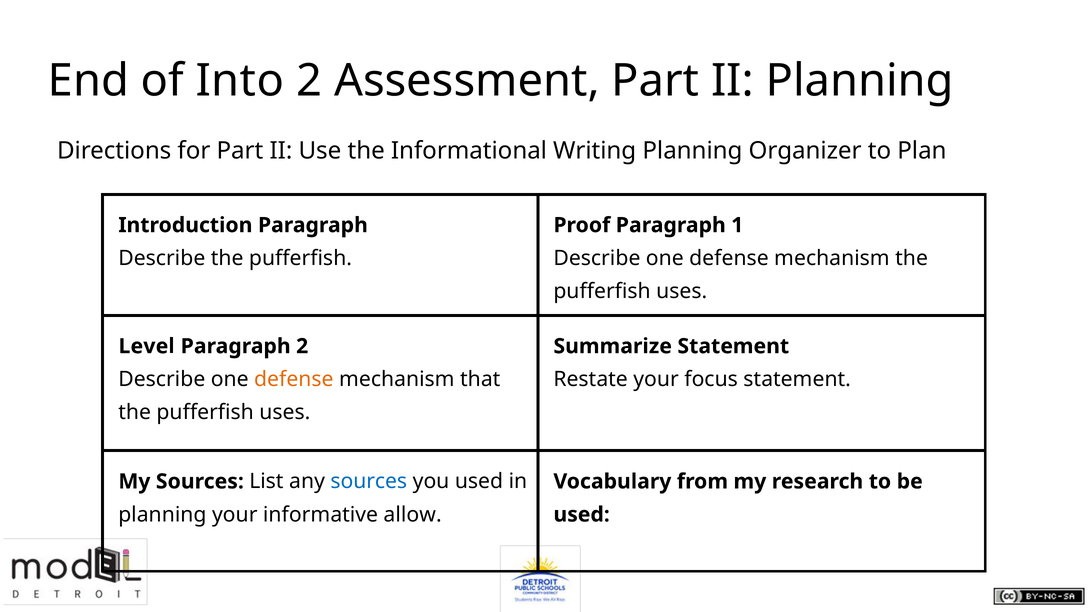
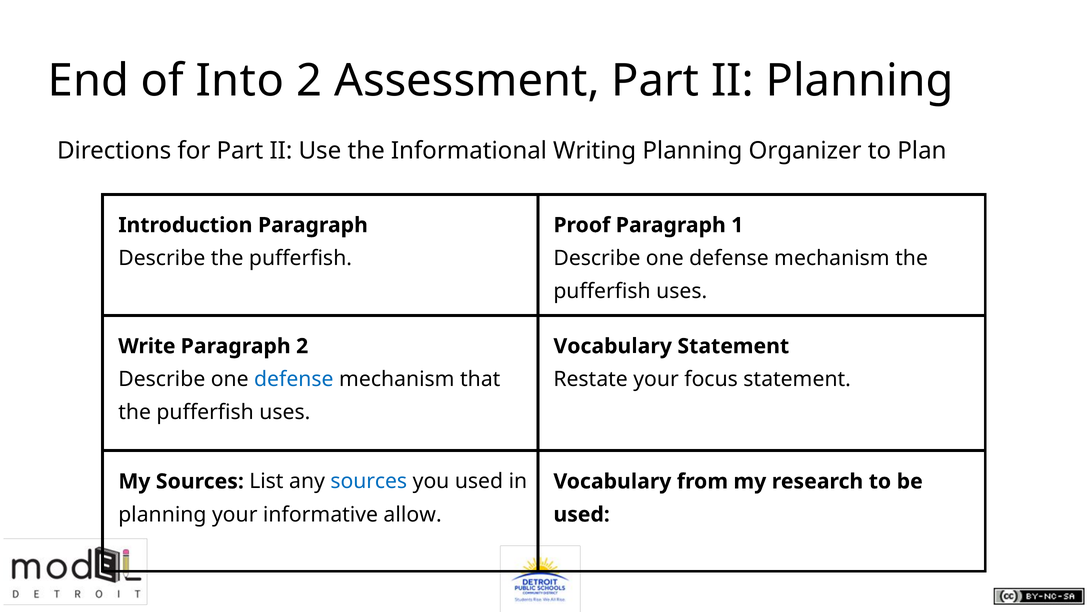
Level: Level -> Write (147, 346)
Summarize: Summarize -> Vocabulary (613, 346)
defense colour: orange -> blue (294, 379)
